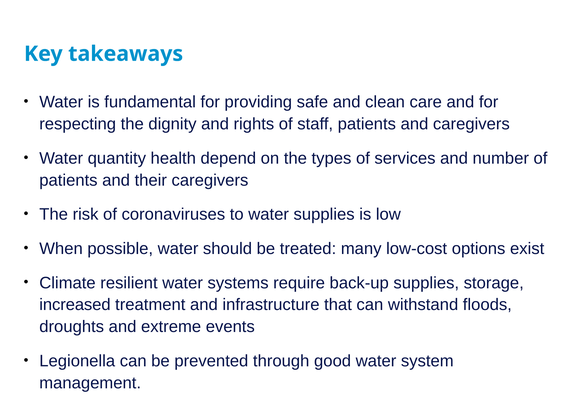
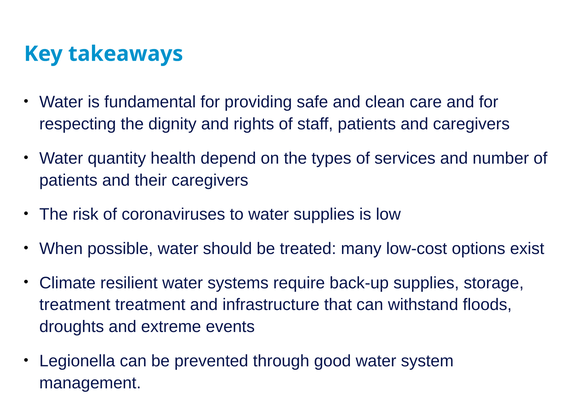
increased: increased -> treatment (75, 305)
